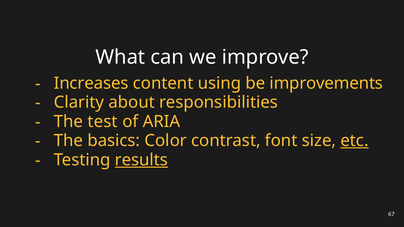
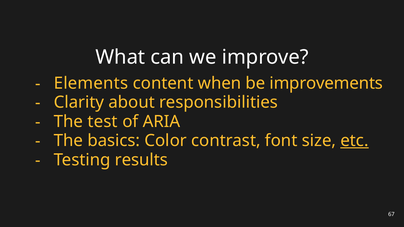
Increases: Increases -> Elements (91, 83)
using: using -> when (220, 83)
results underline: present -> none (142, 160)
